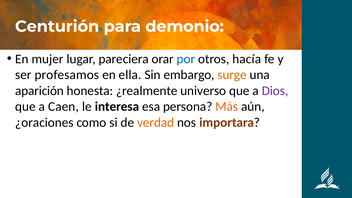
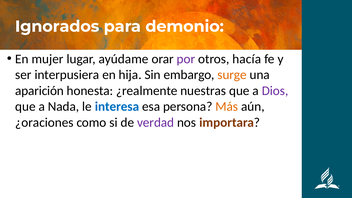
Centurión: Centurión -> Ignorados (57, 26)
pareciera: pareciera -> ayúdame (124, 59)
por colour: blue -> purple (186, 59)
profesamos: profesamos -> interpusiera (67, 75)
ella: ella -> hija (130, 75)
universo: universo -> nuestras (203, 91)
Caen: Caen -> Nada (64, 107)
interesa colour: black -> blue (117, 107)
verdad colour: orange -> purple (156, 122)
